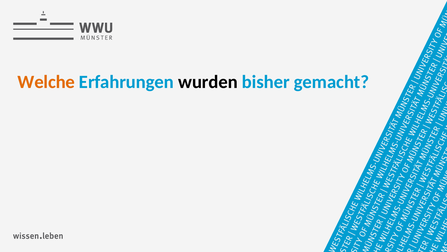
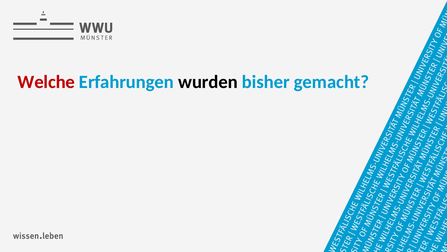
Welche colour: orange -> red (46, 82)
